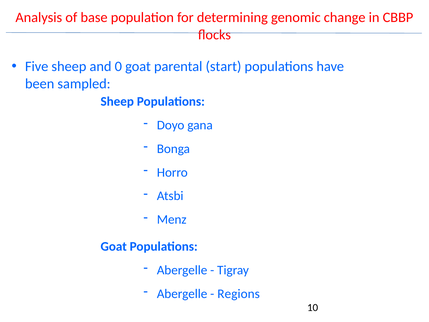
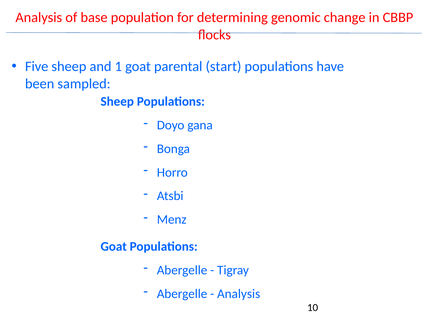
0: 0 -> 1 (118, 67)
Regions: Regions -> Analysis (239, 293)
